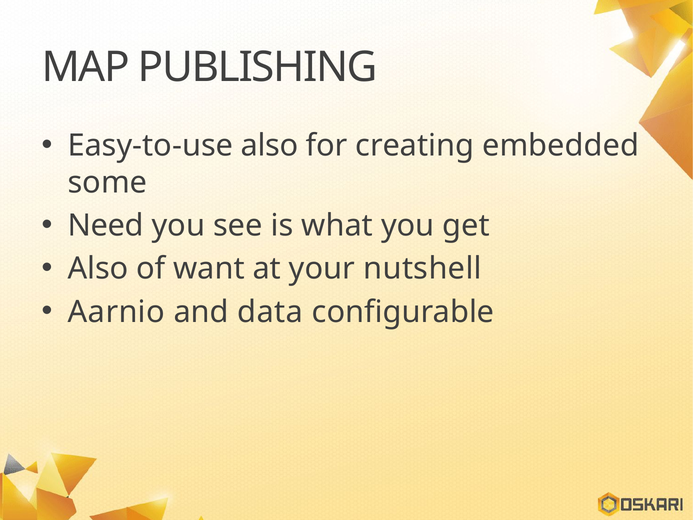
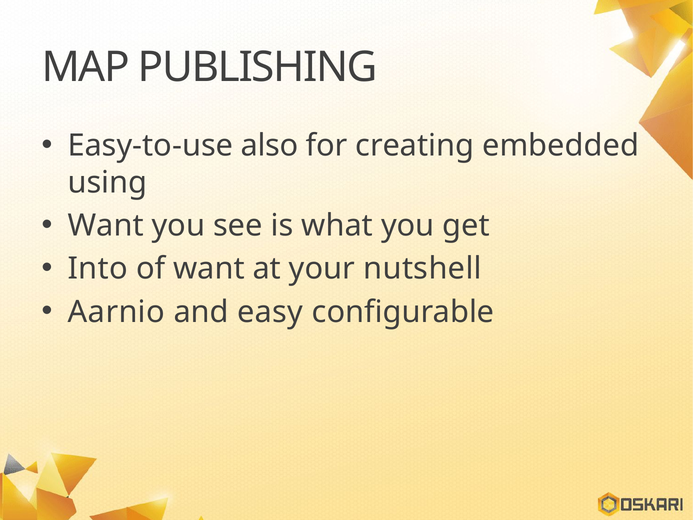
some: some -> using (107, 182)
Need: Need -> Want (106, 225)
Also: Also -> Into (98, 269)
data: data -> easy (270, 312)
